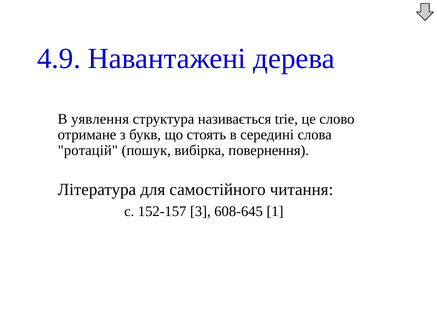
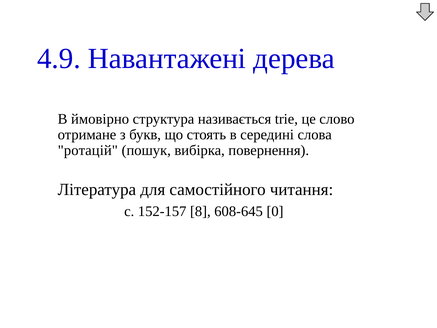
уявлення: уявлення -> ймовірно (100, 119)
3: 3 -> 8 (200, 211)
1: 1 -> 0 (275, 211)
